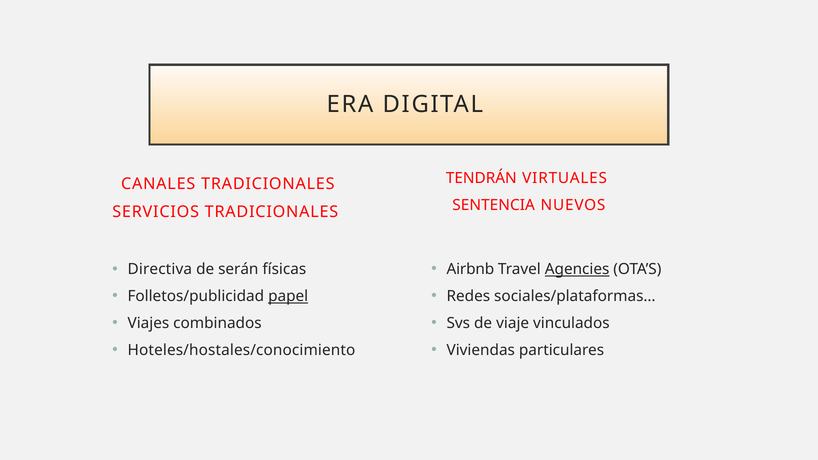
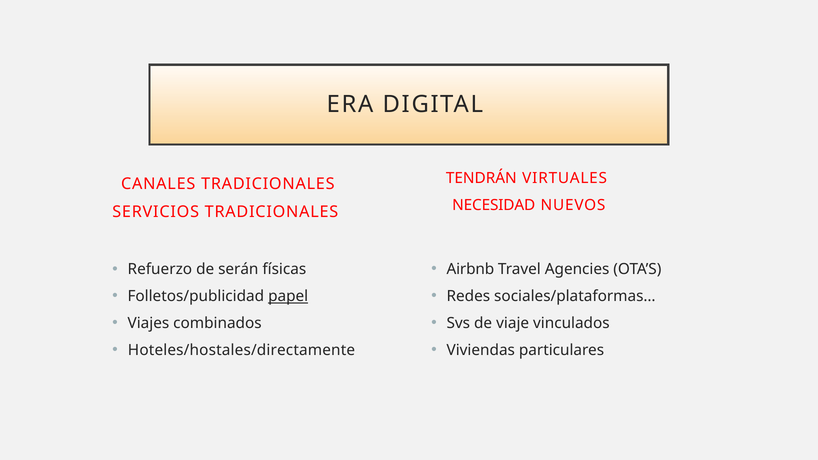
SENTENCIA: SENTENCIA -> NECESIDAD (494, 205)
Directiva: Directiva -> Refuerzo (160, 269)
Agencies underline: present -> none (577, 269)
Hoteles/hostales/conocimiento: Hoteles/hostales/conocimiento -> Hoteles/hostales/directamente (241, 350)
